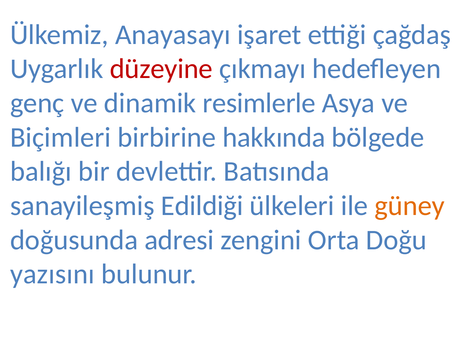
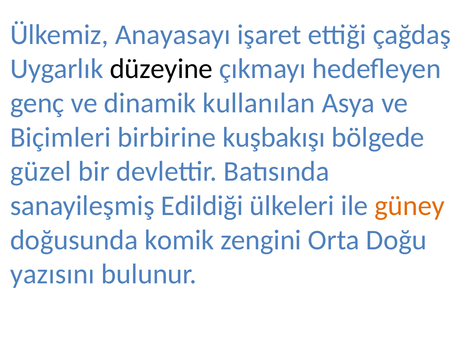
düzeyine colour: red -> black (161, 69)
resimlerle: resimlerle -> kullanılan (259, 103)
hakkında: hakkında -> kuşbakışı (274, 137)
balığı: balığı -> güzel (41, 171)
adresi: adresi -> komik (179, 240)
